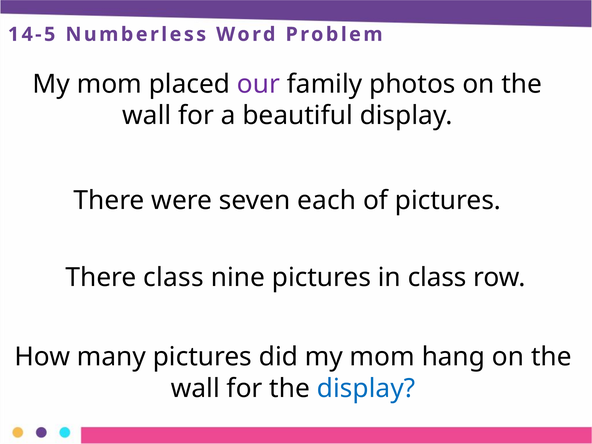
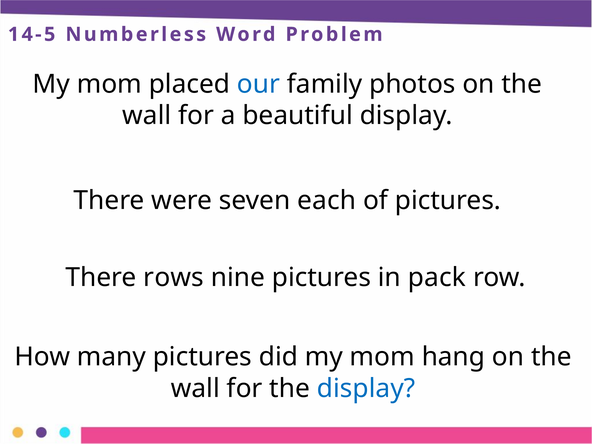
our colour: purple -> blue (258, 84)
There class: class -> rows (174, 277)
in class: class -> pack (437, 277)
